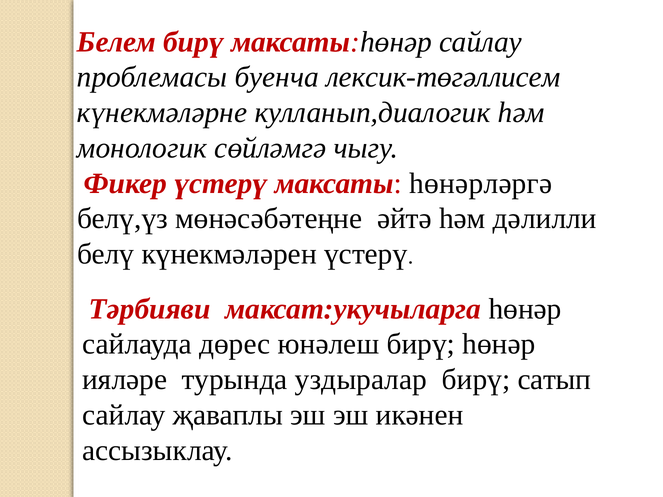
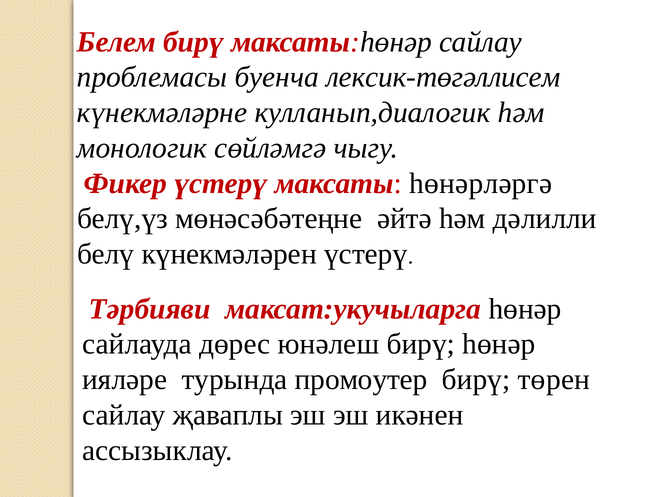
уздыралар: уздыралар -> промоутер (361, 380)
сатып: сатып -> төрен (554, 380)
